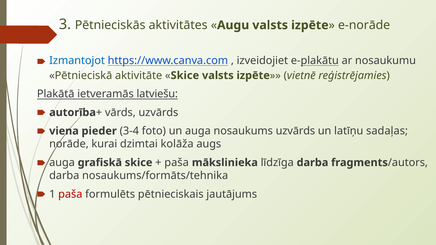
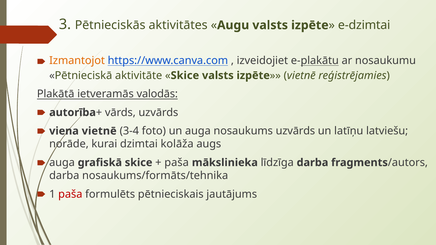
e-norāde: e-norāde -> e-dzimtai (364, 25)
Izmantojot colour: blue -> orange (77, 61)
latviešu: latviešu -> valodās (157, 94)
viena pieder: pieder -> vietnē (99, 131)
sadaļas: sadaļas -> latviešu (387, 131)
